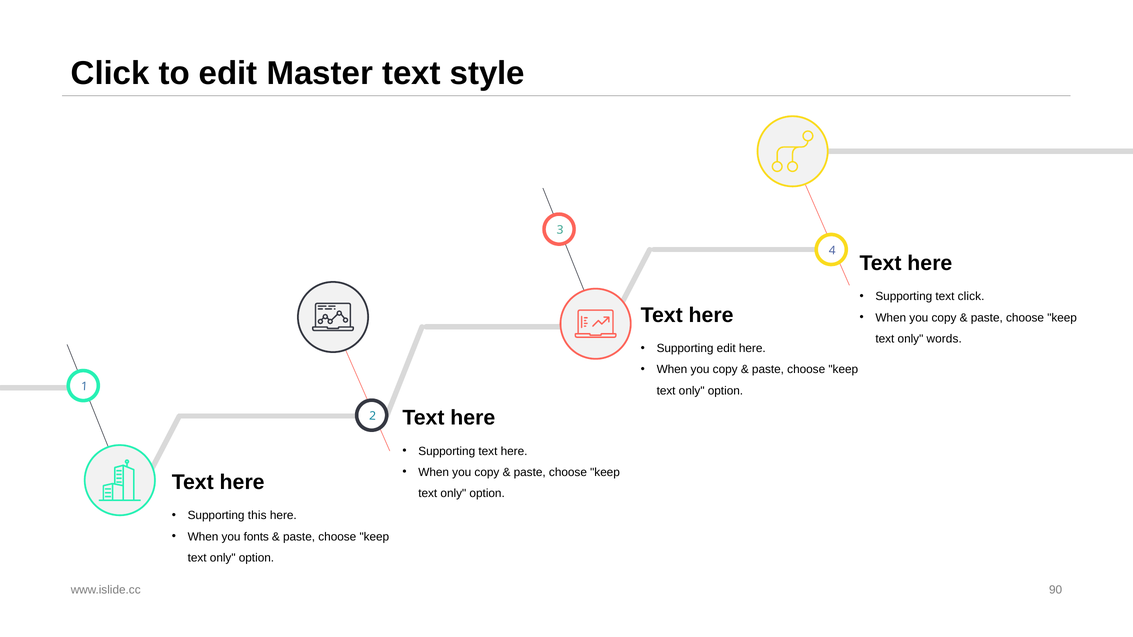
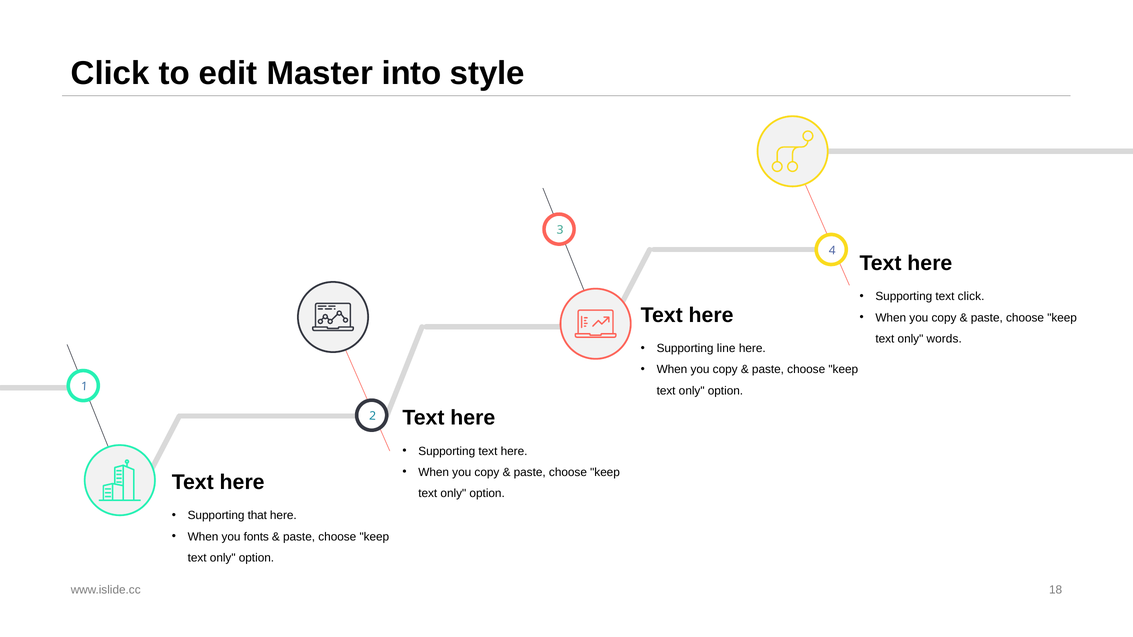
Master text: text -> into (411, 73)
Supporting edit: edit -> line (726, 349)
this: this -> that (257, 516)
90: 90 -> 18 (1056, 590)
